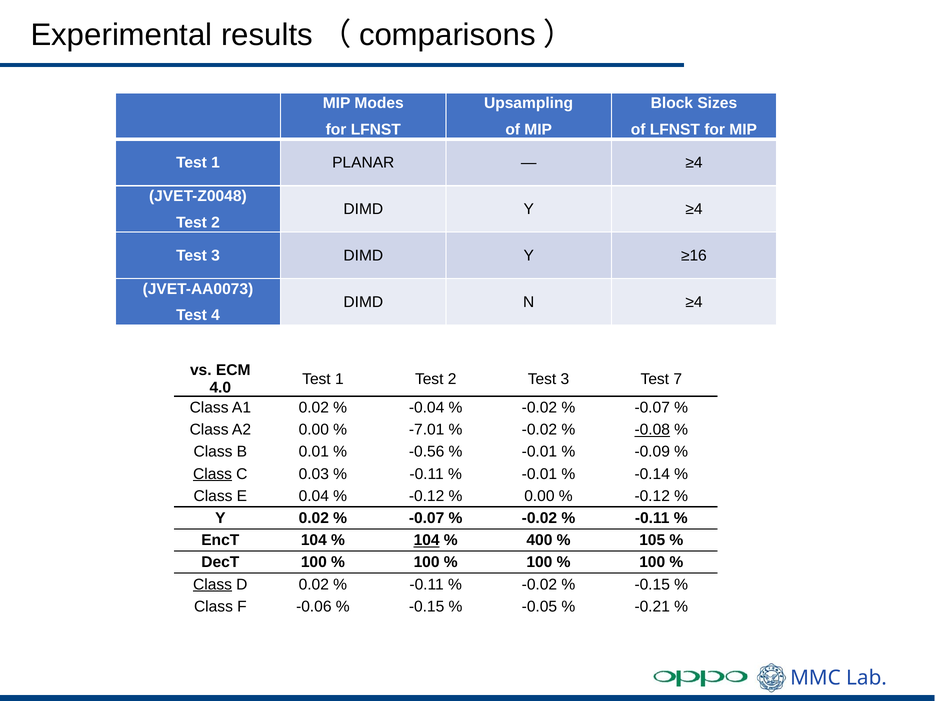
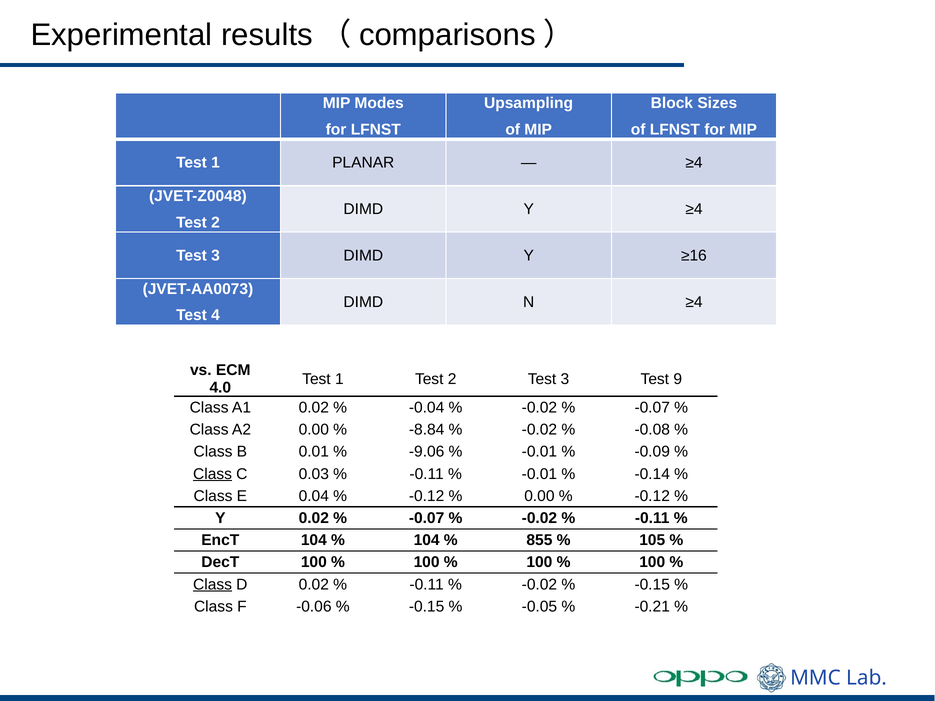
7: 7 -> 9 (678, 379)
-7.01: -7.01 -> -8.84 (427, 430)
-0.08 underline: present -> none (652, 430)
-0.56: -0.56 -> -9.06 (427, 452)
104 underline: present -> none (427, 540)
400: 400 -> 855 (539, 540)
